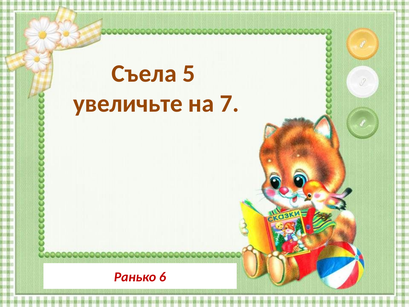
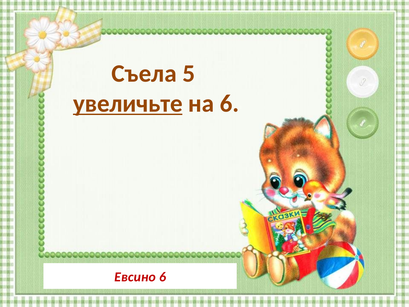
увеличьте underline: none -> present (128, 104)
на 7: 7 -> 6 (229, 104)
Ранько: Ранько -> Евсино (135, 277)
